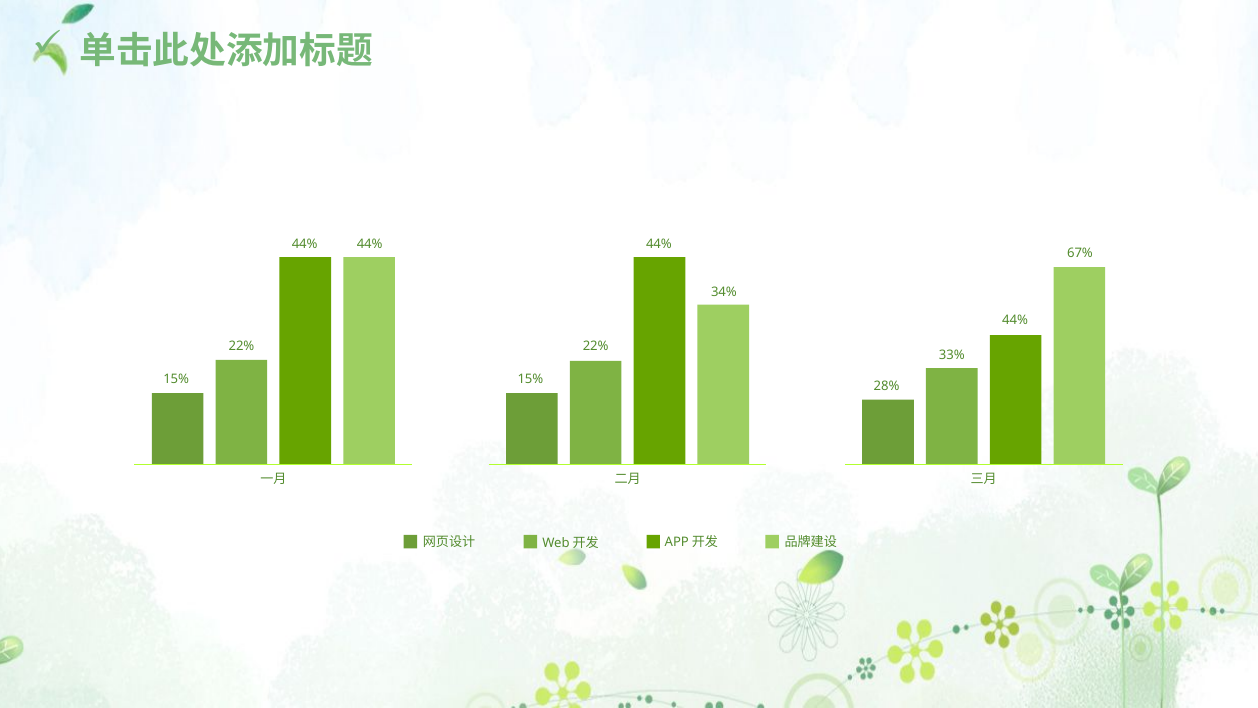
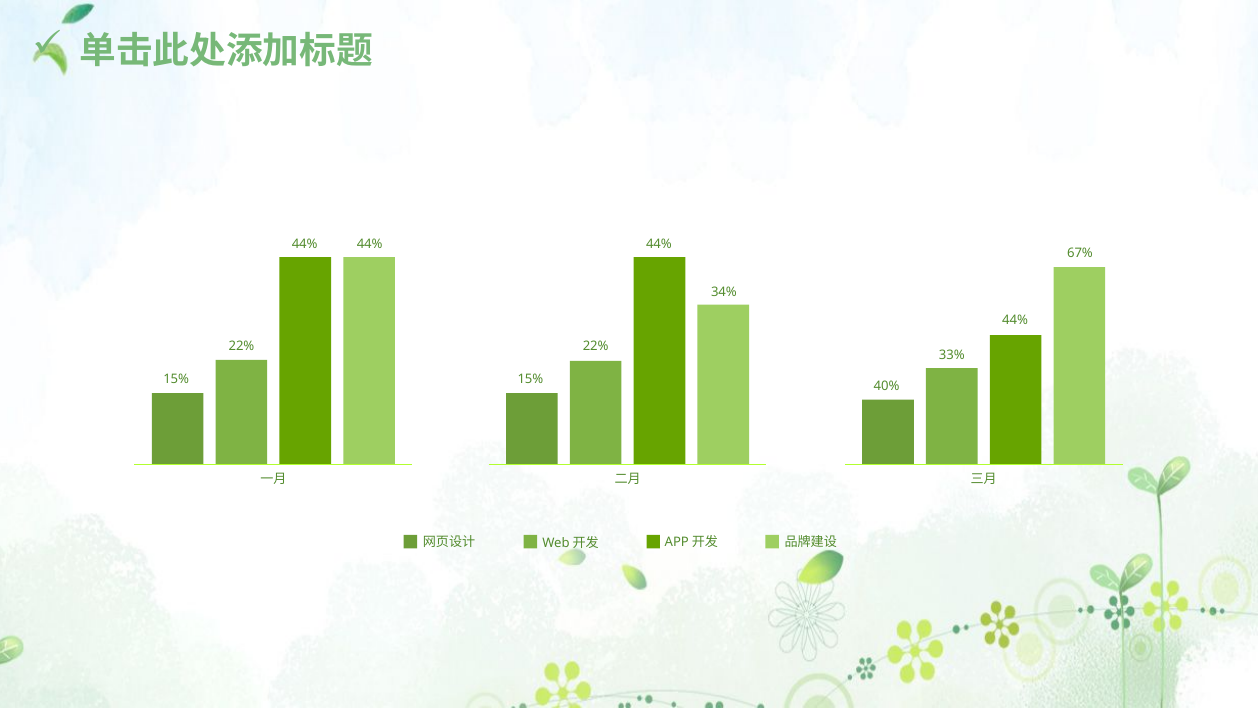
28%: 28% -> 40% (887, 386)
